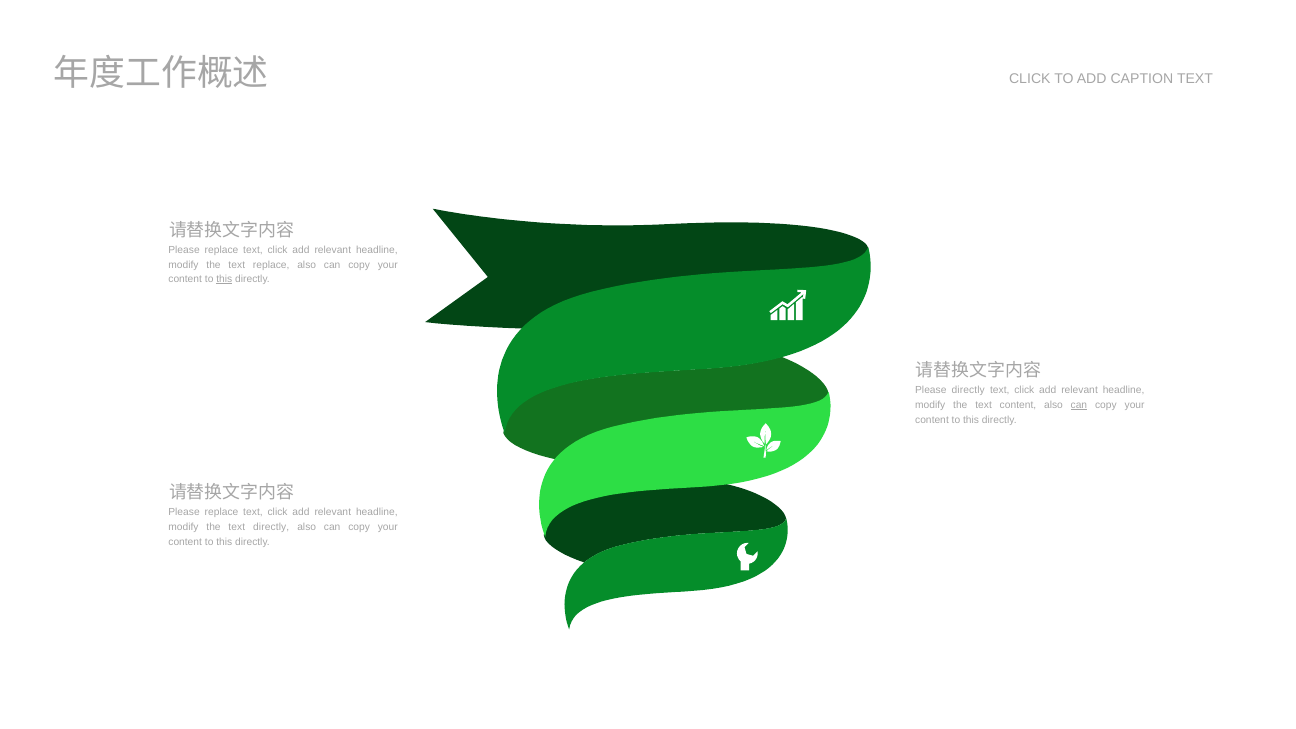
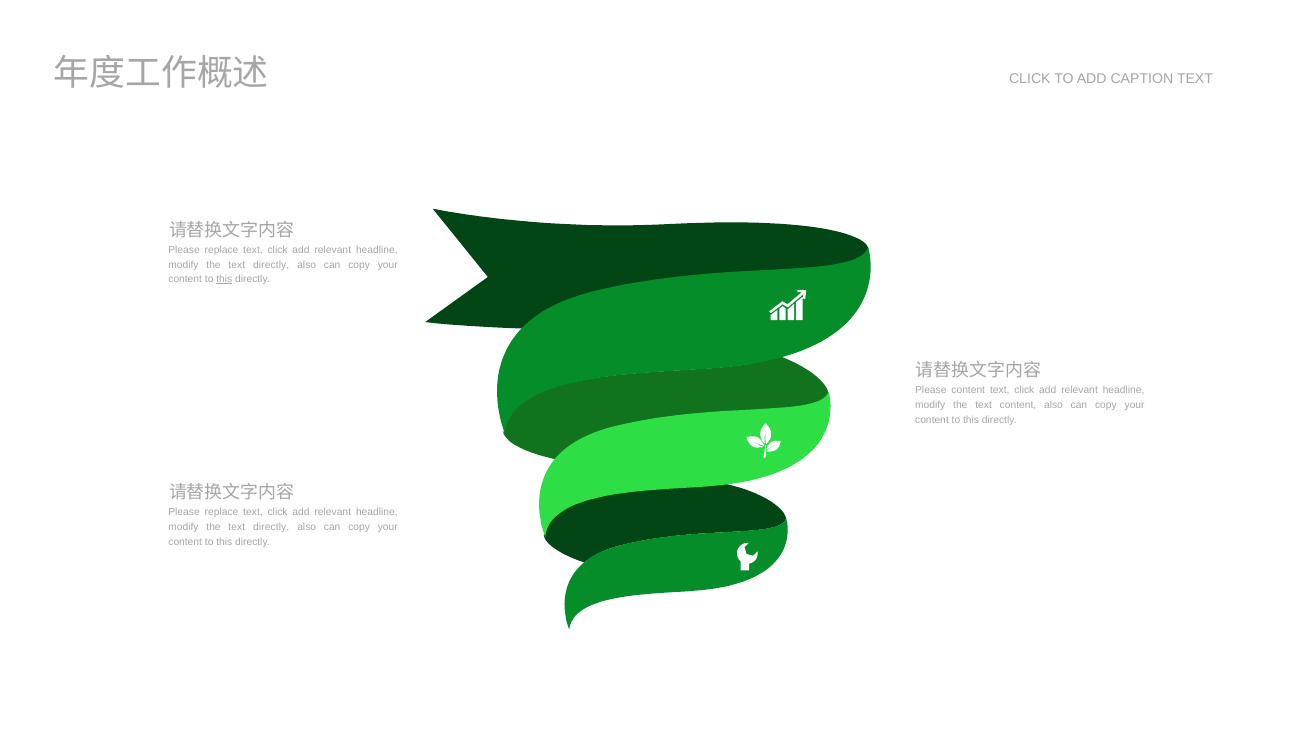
replace: replace -> directly (271, 265)
Please directly: directly -> content (968, 390)
can underline: present -> none (1079, 405)
